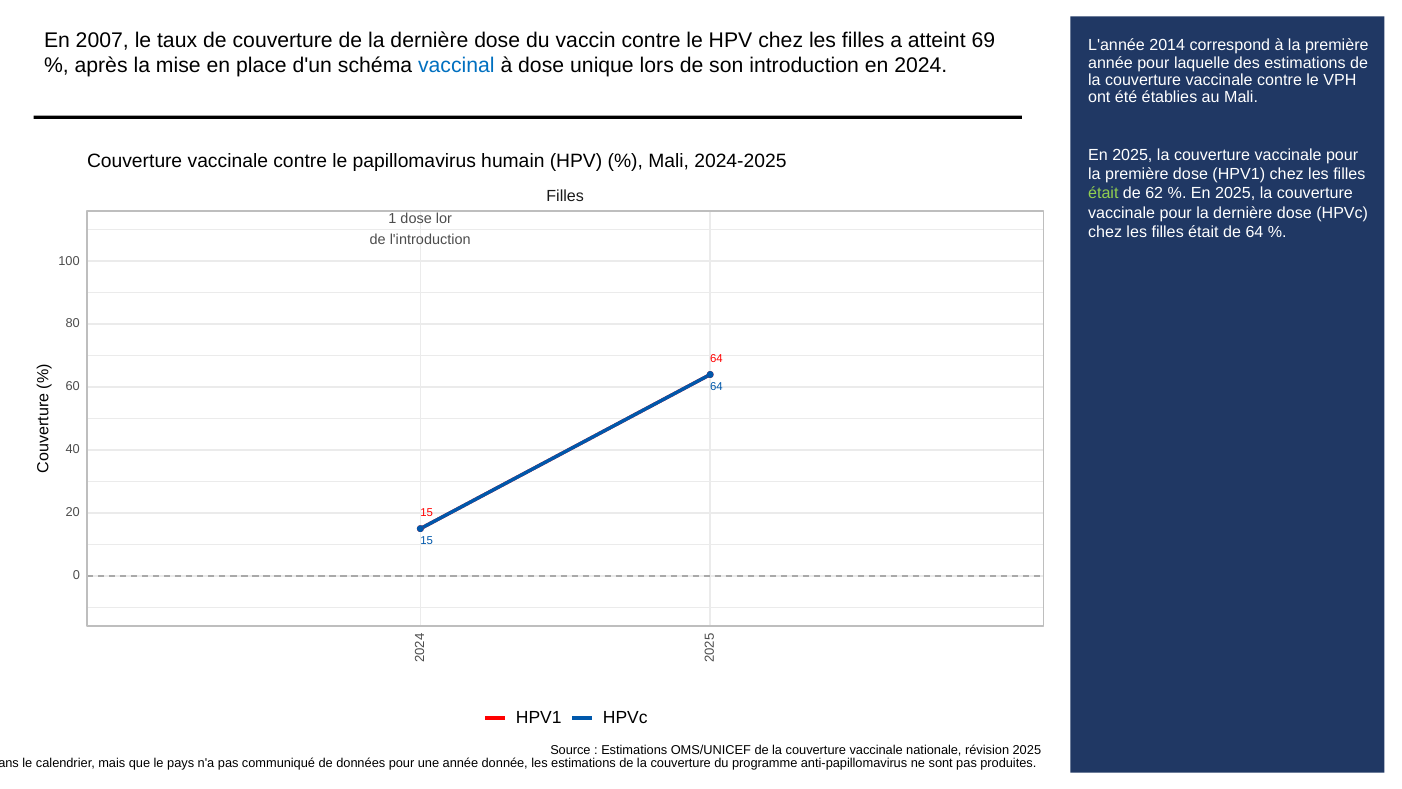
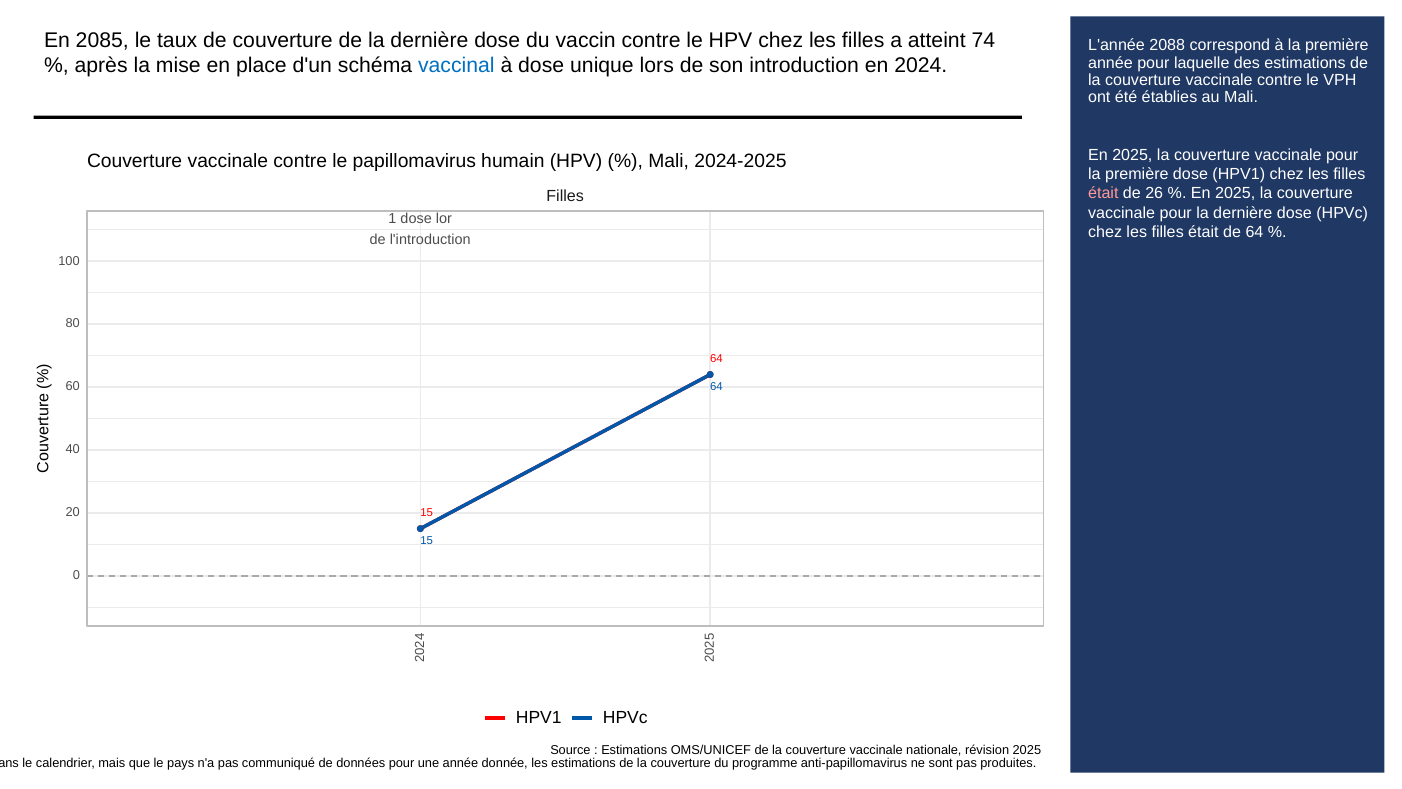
2007: 2007 -> 2085 (102, 40)
69: 69 -> 74 (983, 40)
2014: 2014 -> 2088 (1167, 45)
était colour: light green -> pink (1103, 193)
62: 62 -> 26 (1154, 193)
